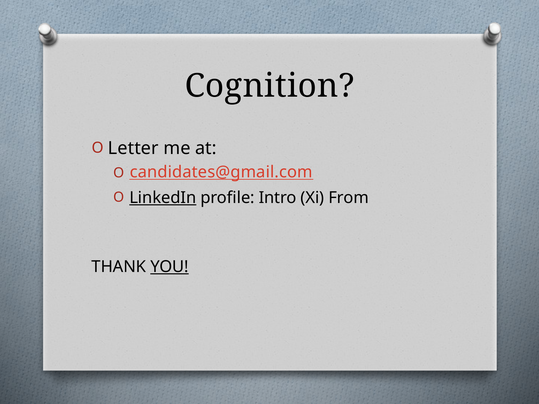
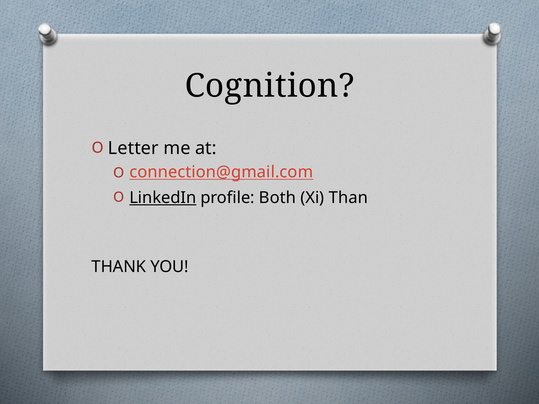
candidates@gmail.com: candidates@gmail.com -> connection@gmail.com (221, 172)
Intro: Intro -> Both (278, 198)
From: From -> Than (348, 198)
YOU underline: present -> none (170, 267)
